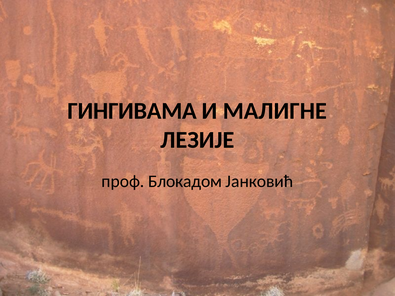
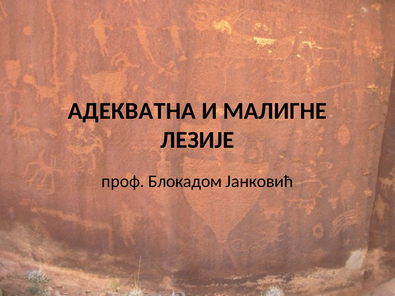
ГИНГИВАМА: ГИНГИВАМА -> АДЕКВАТНА (132, 111)
